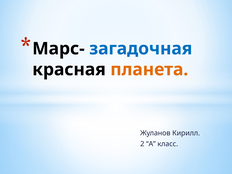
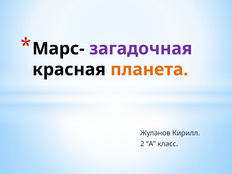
загадочная colour: blue -> purple (141, 49)
